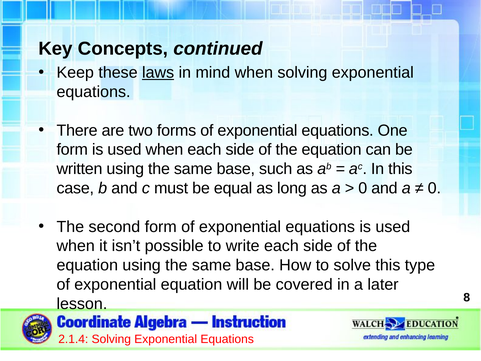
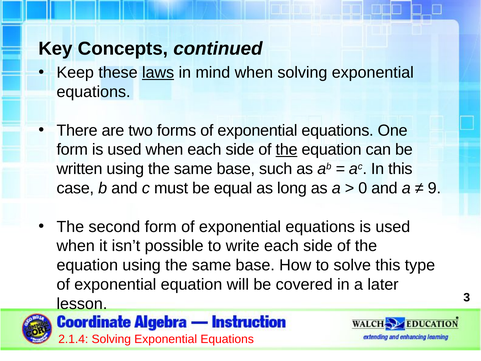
the underline: none -> present (287, 150)
0: 0 -> 9 (434, 188)
8: 8 -> 3 (467, 297)
